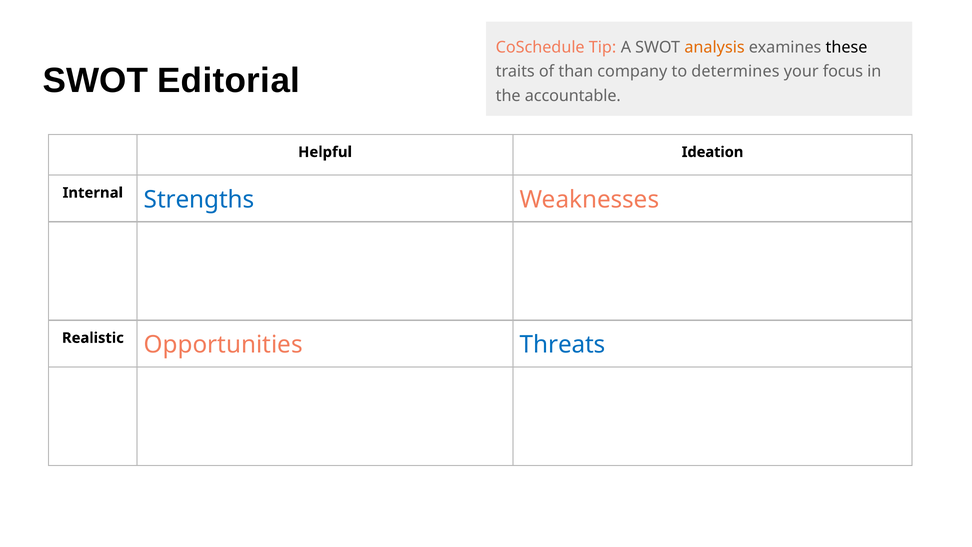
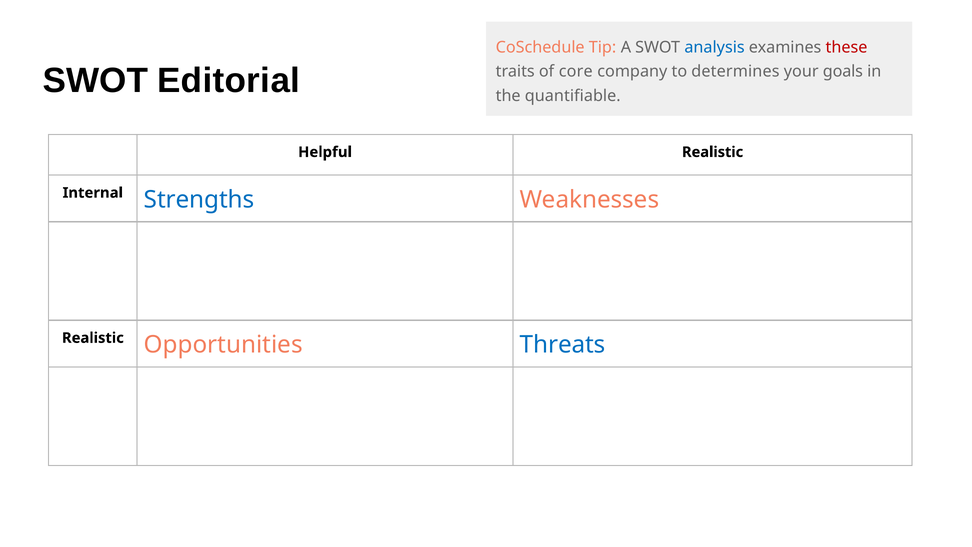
analysis colour: orange -> blue (715, 47)
these colour: black -> red (846, 47)
than: than -> core (576, 71)
focus: focus -> goals (843, 71)
accountable: accountable -> quantifiable (573, 96)
Helpful Ideation: Ideation -> Realistic (713, 152)
